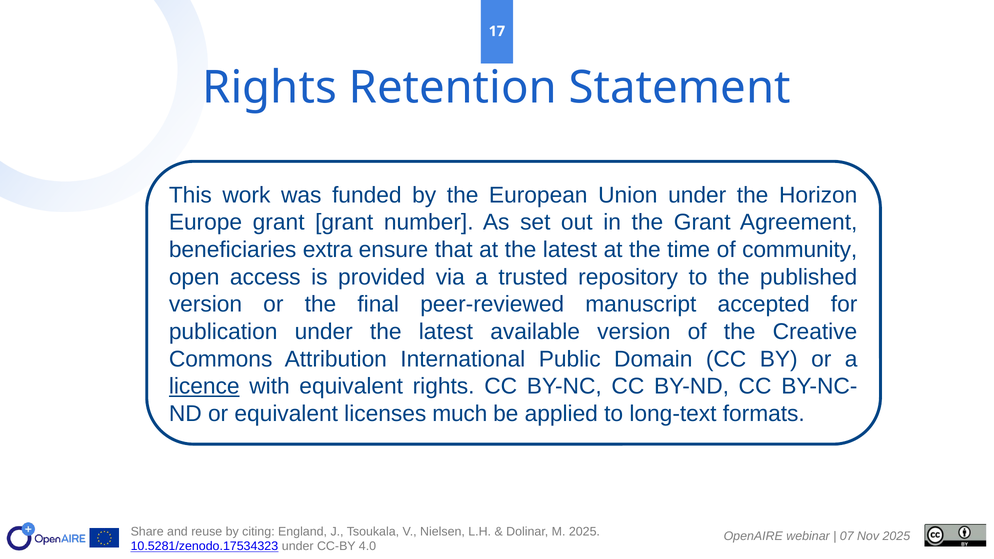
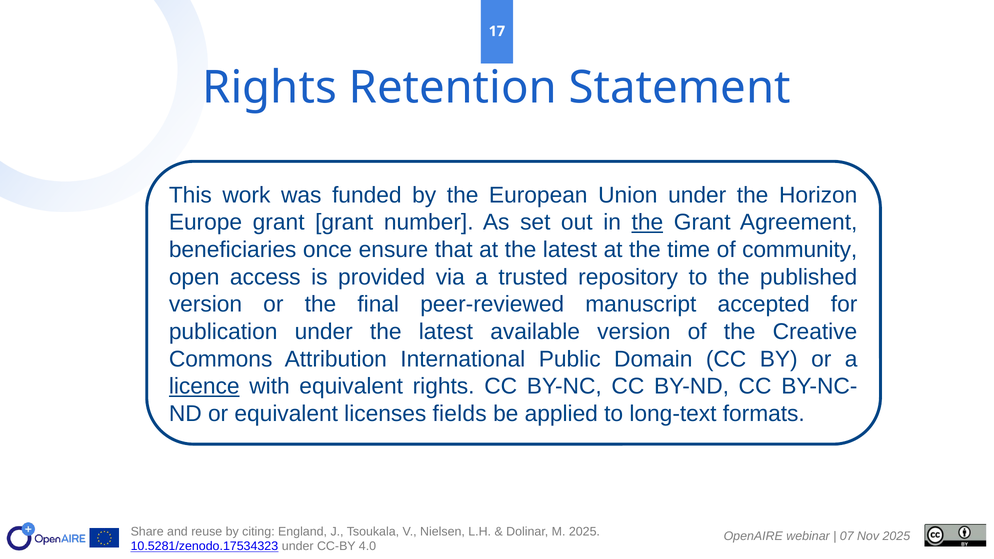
the underline: none -> present (647, 222)
extra: extra -> once (328, 250)
much: much -> fields (460, 414)
